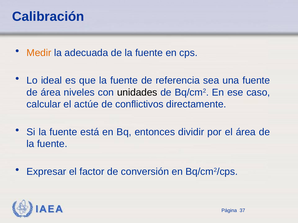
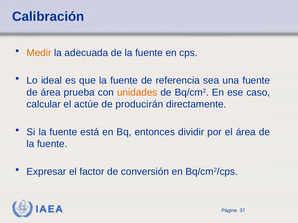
niveles: niveles -> prueba (79, 93)
unidades colour: black -> orange (137, 93)
conflictivos: conflictivos -> producirán (139, 104)
